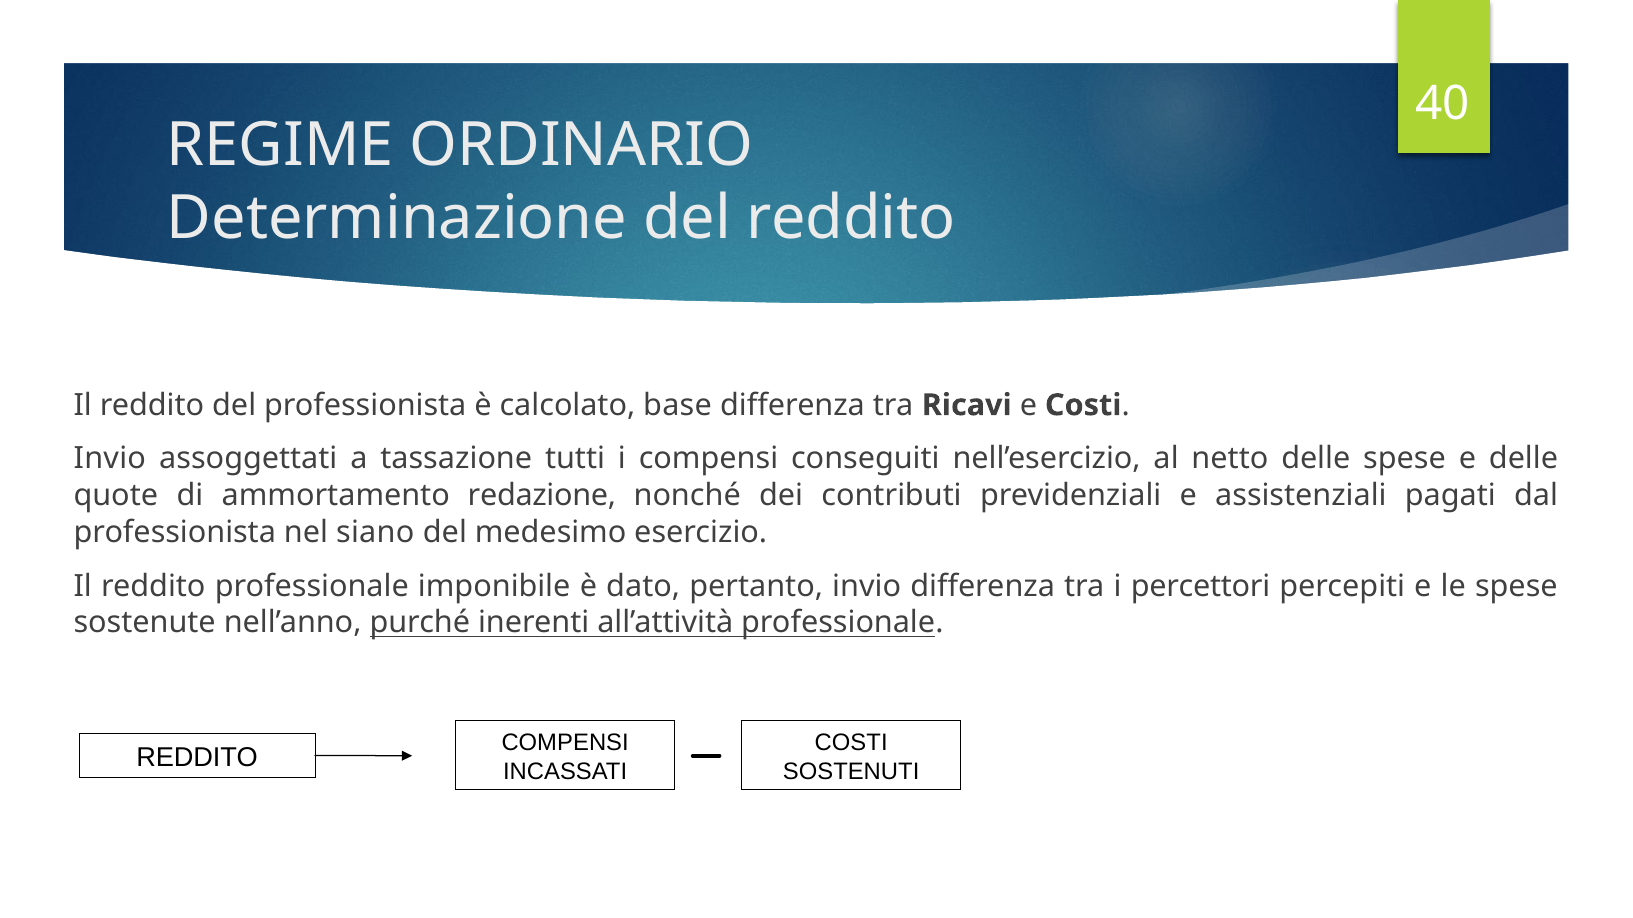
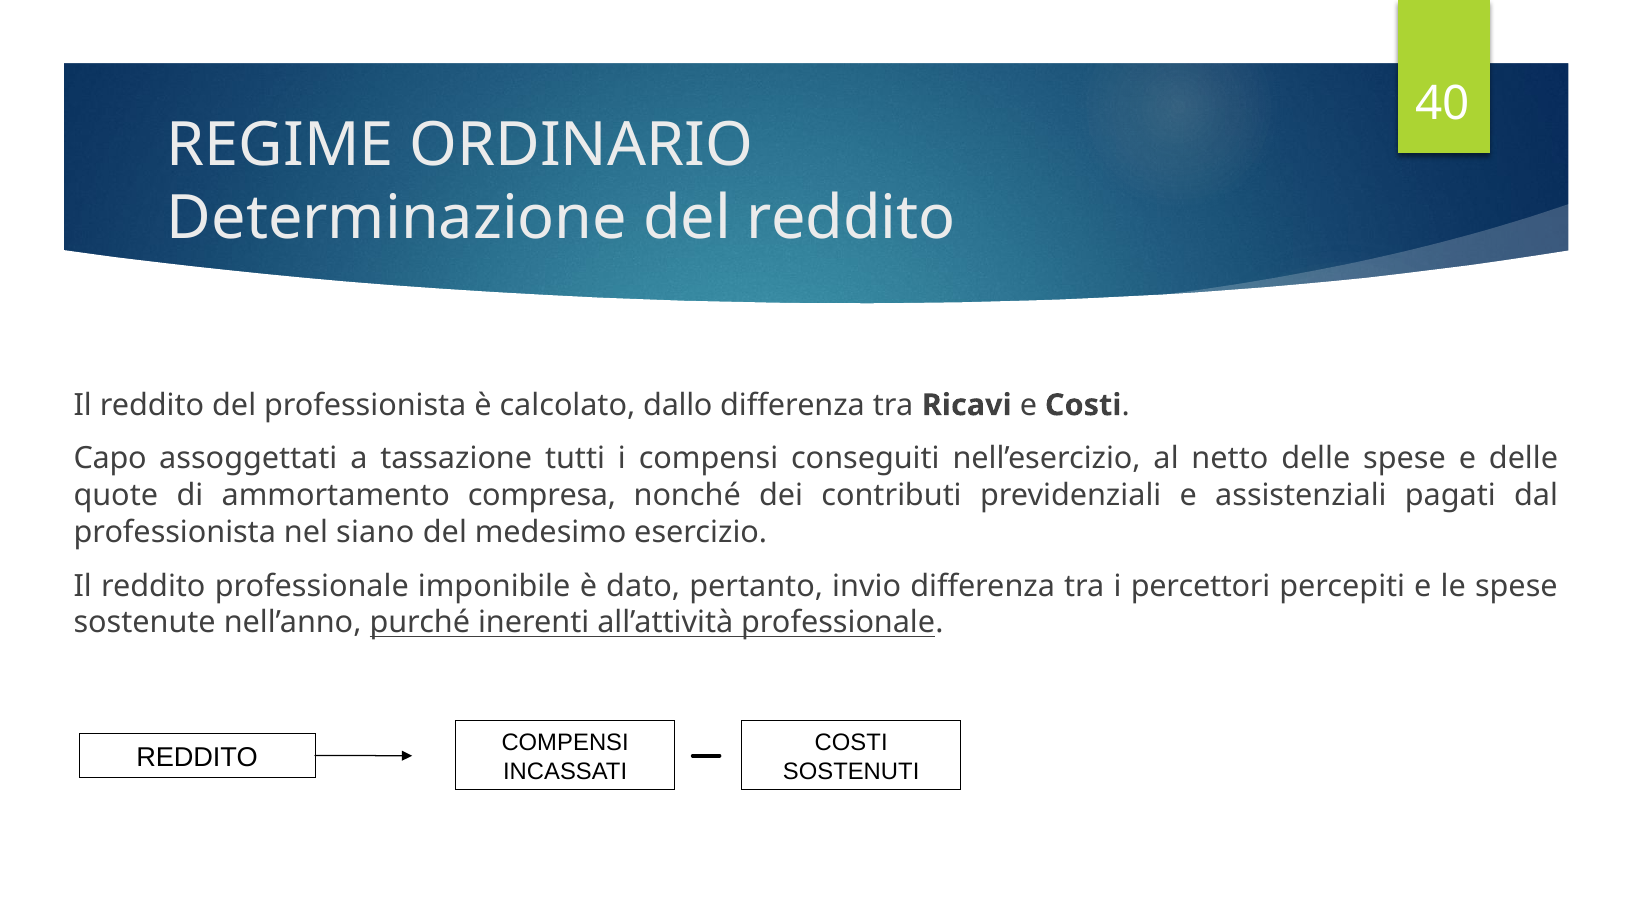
base: base -> dallo (678, 405)
Invio: Invio -> Capo (110, 459)
redazione: redazione -> compresa (542, 496)
